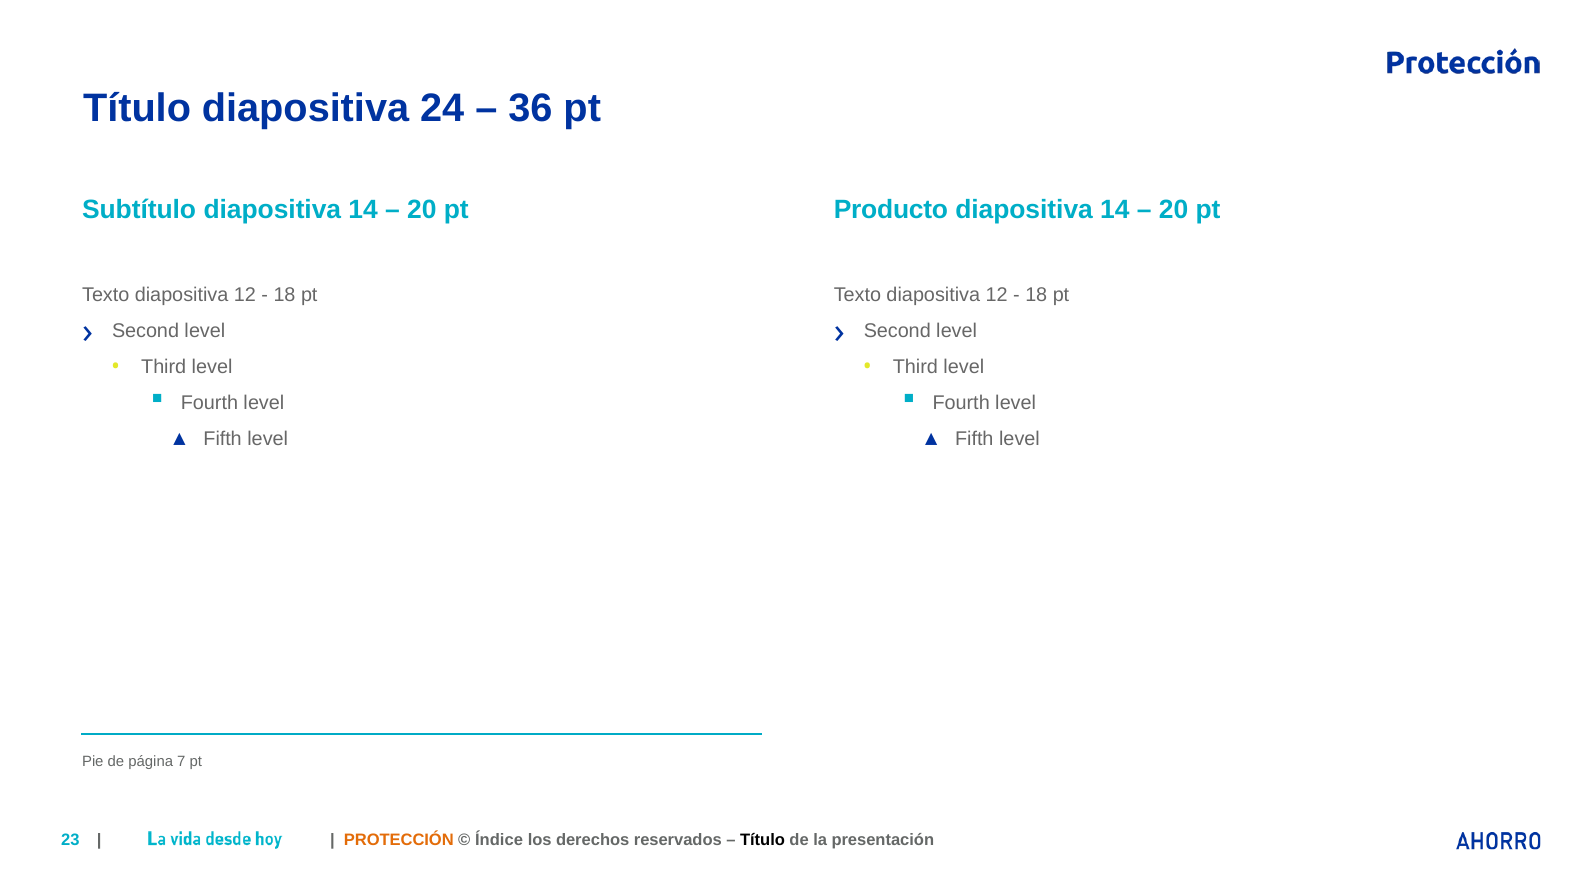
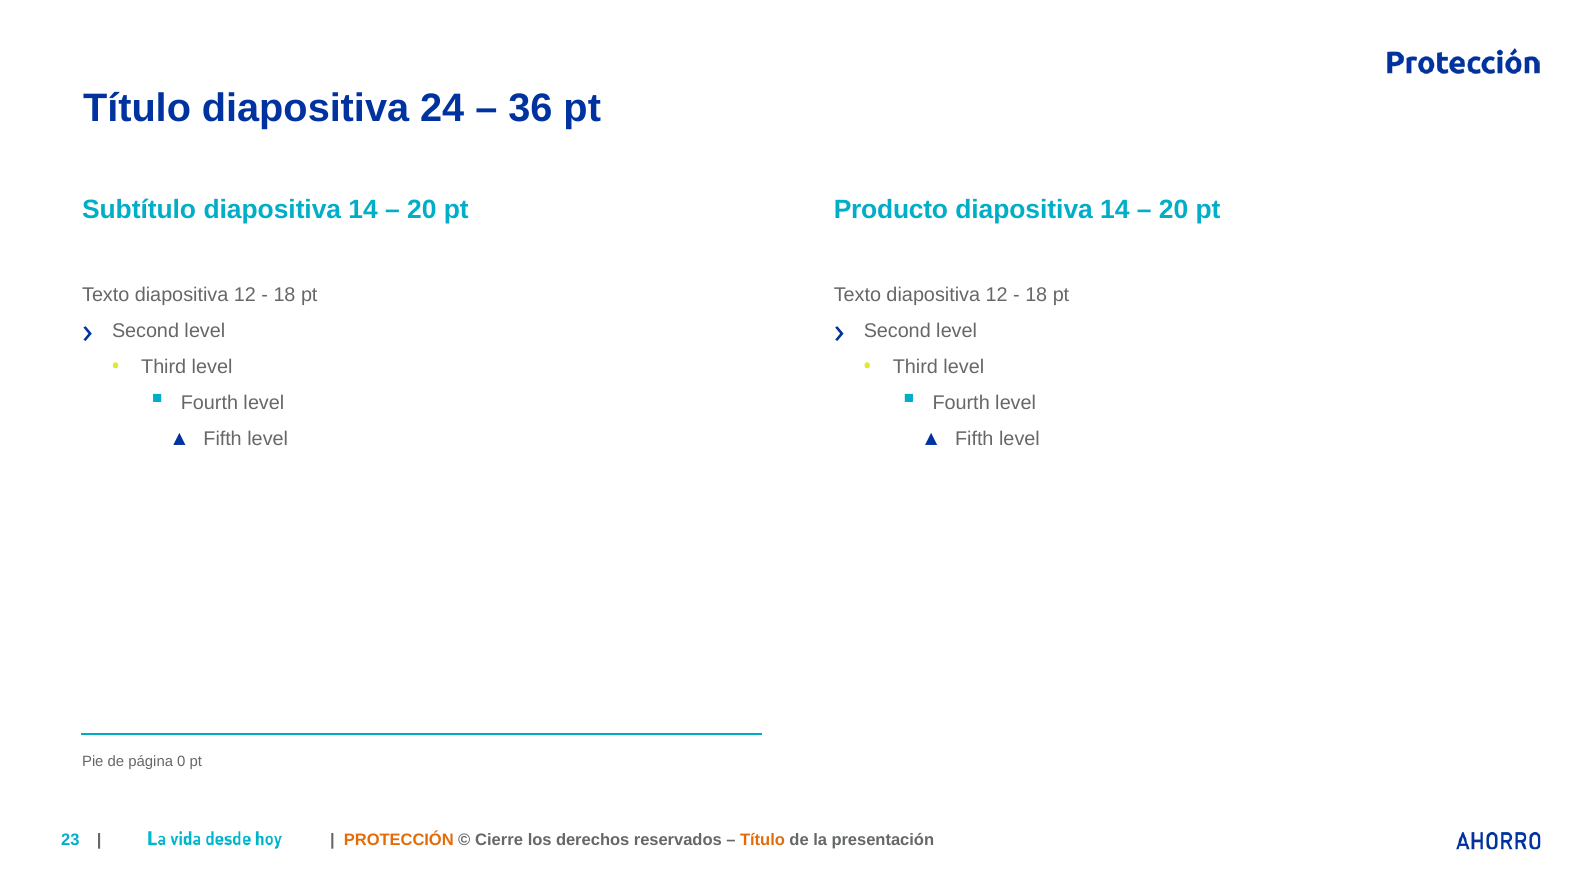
7: 7 -> 0 (181, 762)
Índice: Índice -> Cierre (499, 840)
Título colour: black -> orange (763, 840)
